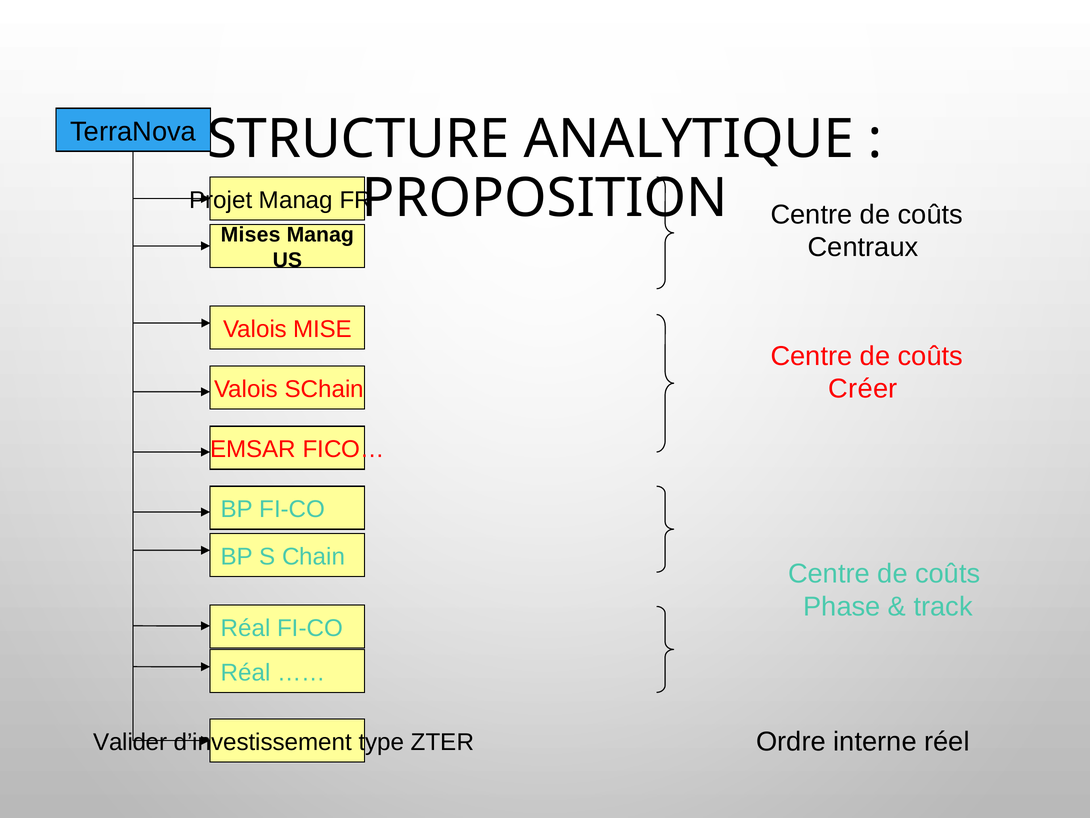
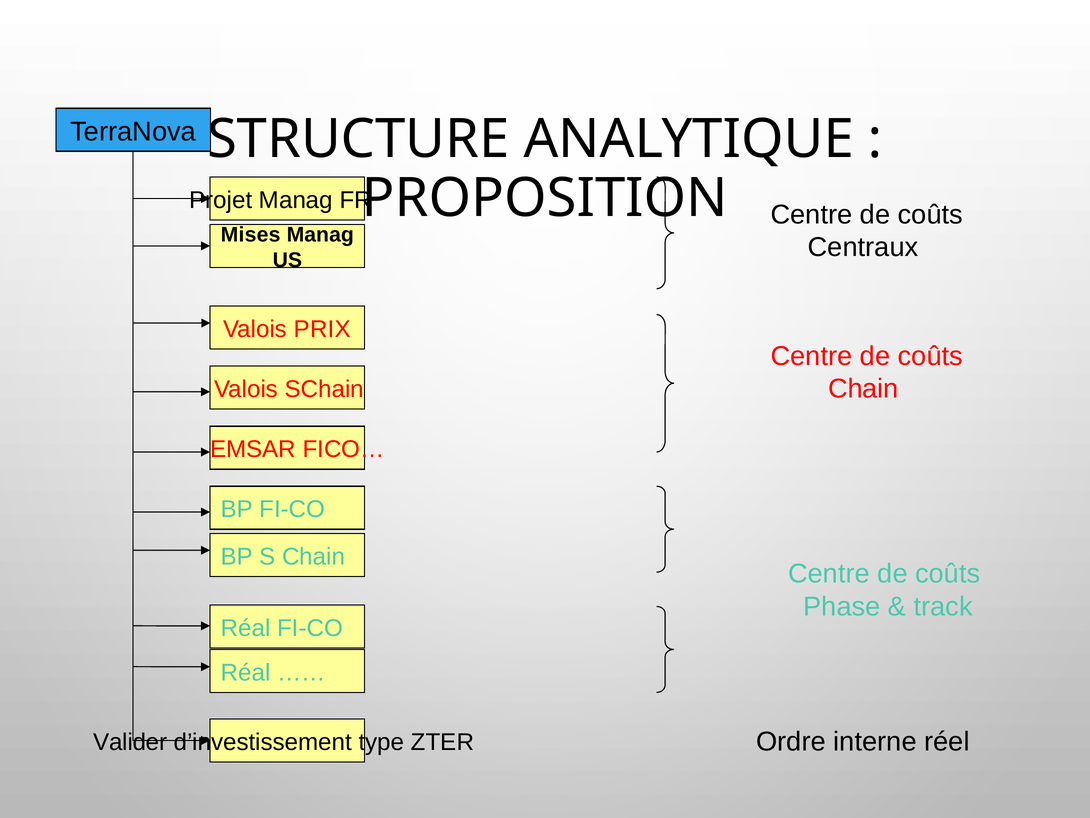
MISE: MISE -> PRIX (322, 329)
Créer: Créer -> Chain (863, 389)
